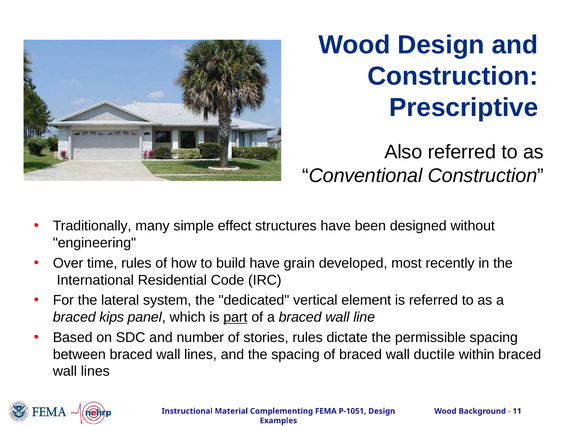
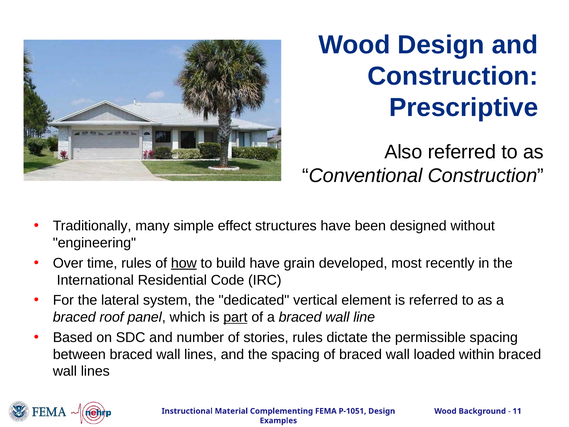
how underline: none -> present (184, 263)
kips: kips -> roof (112, 317)
ductile: ductile -> loaded (434, 354)
